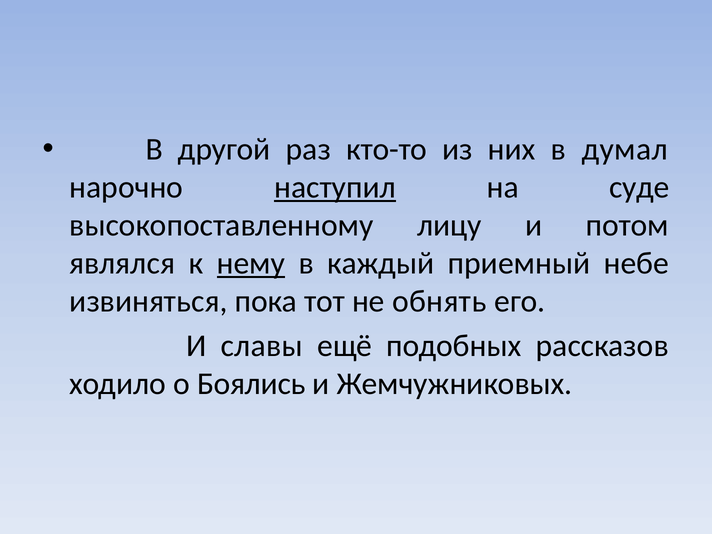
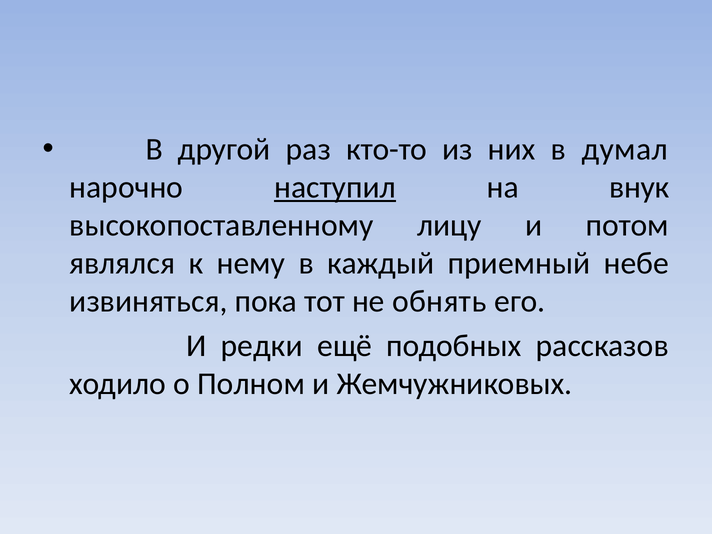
суде: суде -> внук (639, 187)
нему underline: present -> none (251, 263)
славы: славы -> редки (262, 346)
Боялись: Боялись -> Полном (251, 384)
